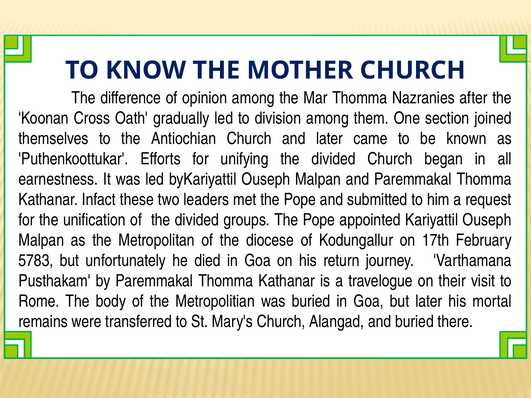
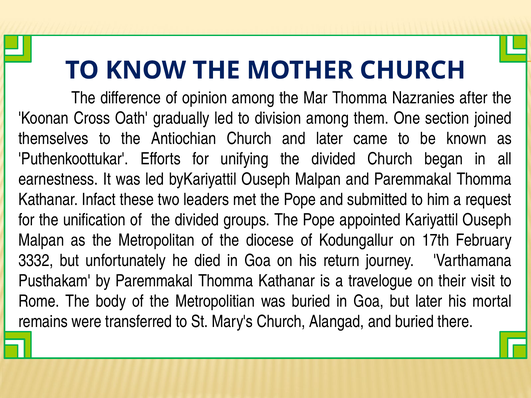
5783: 5783 -> 3332 (36, 261)
